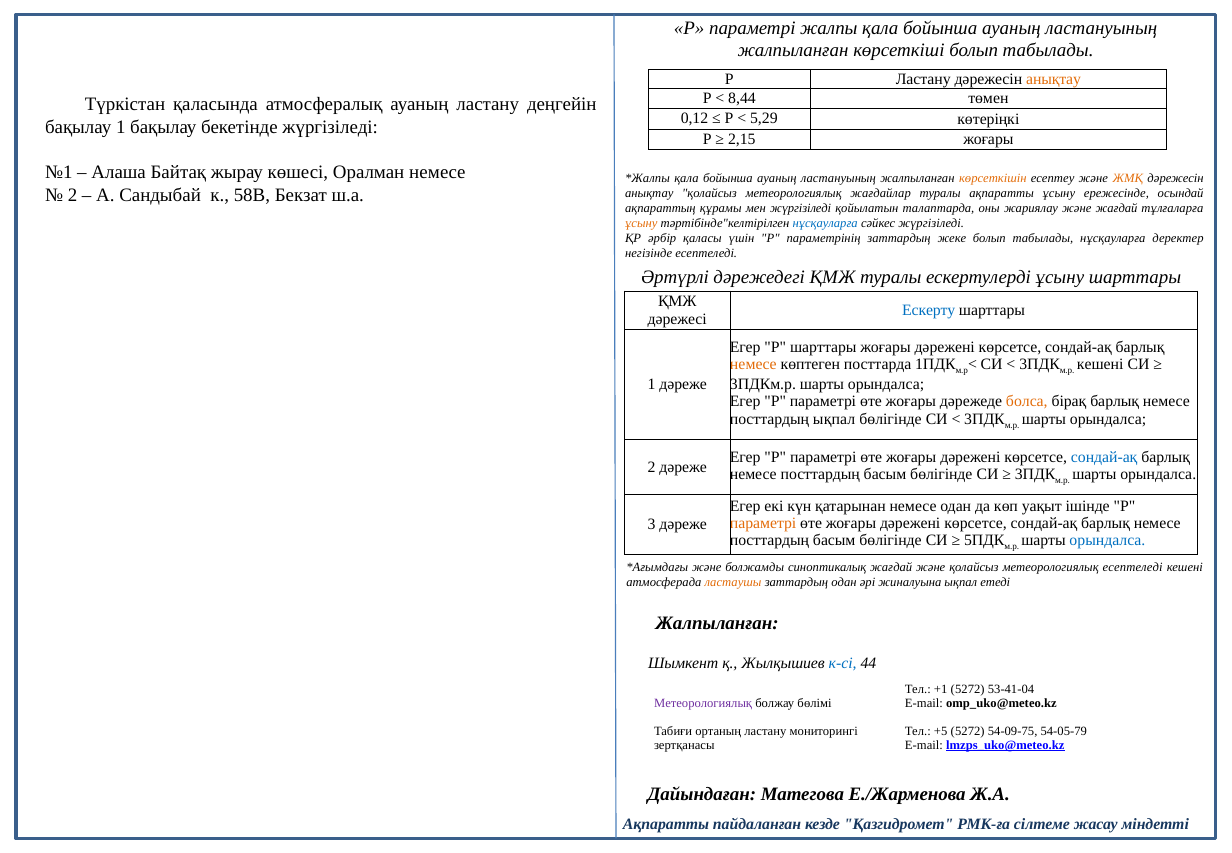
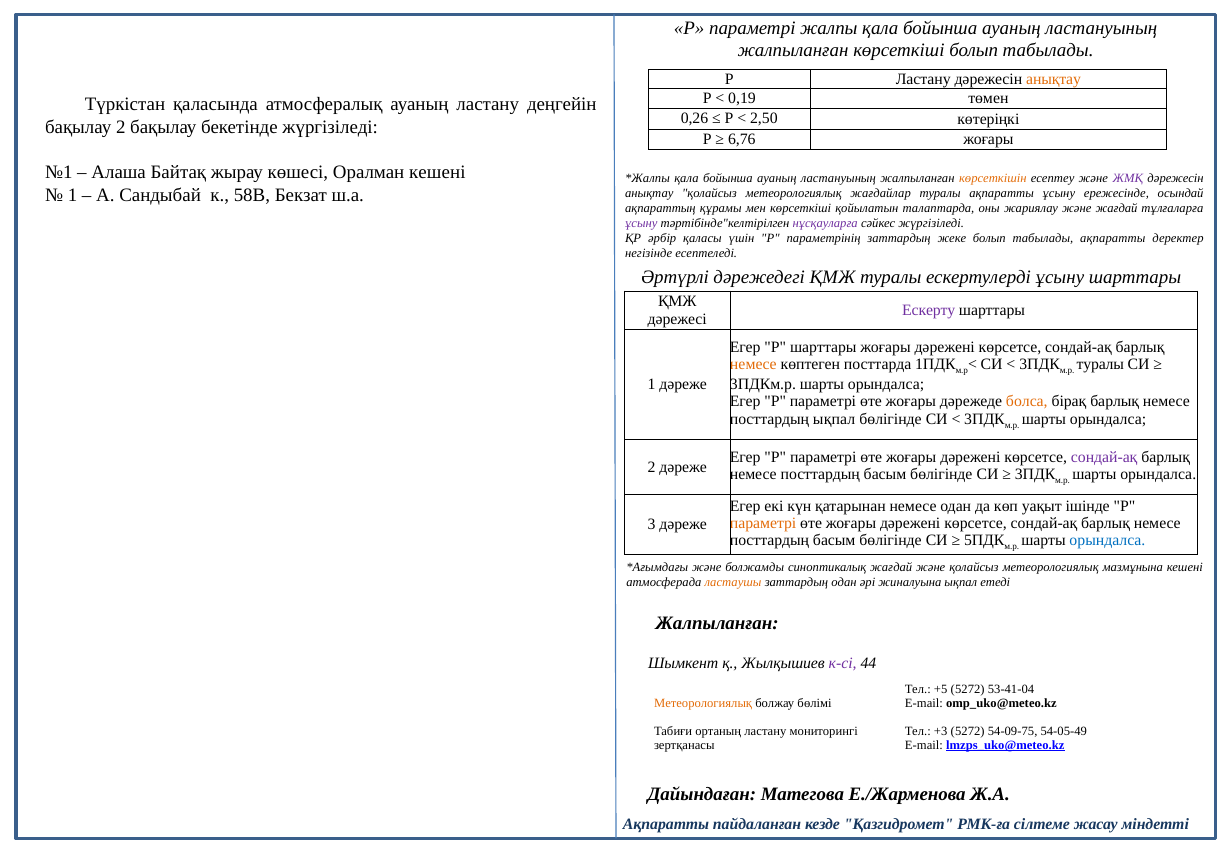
8,44: 8,44 -> 0,19 (742, 98)
0,12: 0,12 -> 0,26 (695, 119)
5,29: 5,29 -> 2,50 (764, 119)
бақылау 1: 1 -> 2 (121, 127)
2,15: 2,15 -> 6,76 (742, 139)
Оралман немесе: немесе -> кешені (437, 173)
ЖМҚ colour: orange -> purple (1128, 178)
2: 2 -> 1 (73, 195)
мен жүргізіледі: жүргізіледі -> көрсеткіші (801, 208)
ұсыну colour: orange -> purple (641, 223)
нұсқауларға colour: blue -> purple (825, 223)
табылады нұсқауларға: нұсқауларға -> ақпаратты (1113, 238)
Ескерту colour: blue -> purple (929, 310)
кешені: кешені -> туралы (1100, 364)
сондай-ақ colour: blue -> purple (1104, 457)
метеорологиялық есептеледі: есептеледі -> мазмұнына (1133, 567)
к-сі colour: blue -> purple (843, 663)
+1: +1 -> +5 (941, 689)
Метеорологиялық colour: purple -> orange (703, 703)
+5: +5 -> +3 (941, 731)
54-05-79: 54-05-79 -> 54-05-49 (1064, 731)
